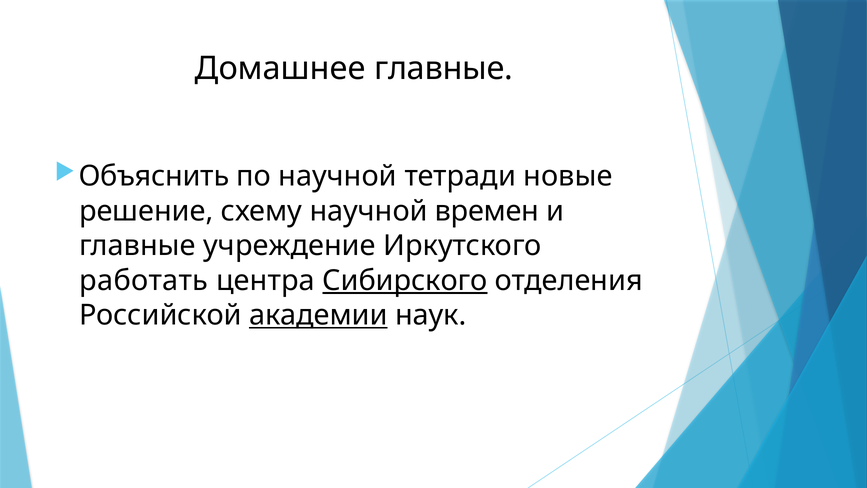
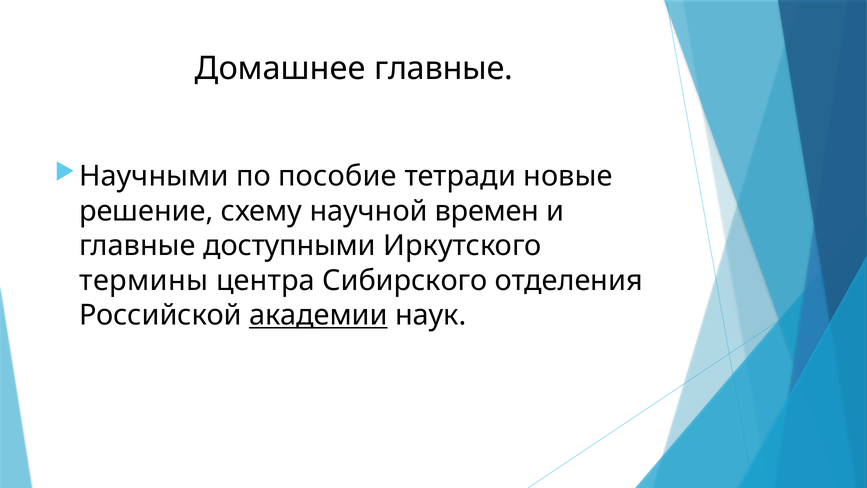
Объяснить: Объяснить -> Научными (154, 176)
по научной: научной -> пособие (338, 176)
учреждение: учреждение -> доступными (290, 246)
работать: работать -> термины (144, 280)
Сибирского underline: present -> none (405, 280)
